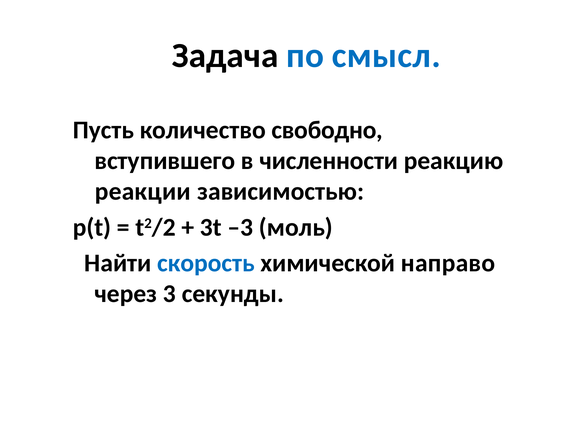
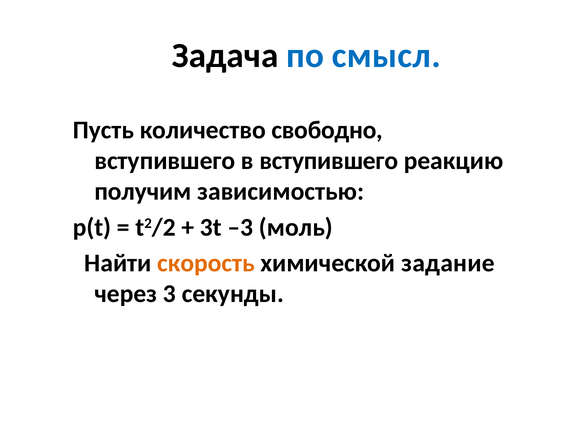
в численности: численности -> вступившего (329, 161)
реакции: реакции -> получим (143, 192)
скорость colour: blue -> orange (206, 263)
направо: направо -> задание (448, 263)
